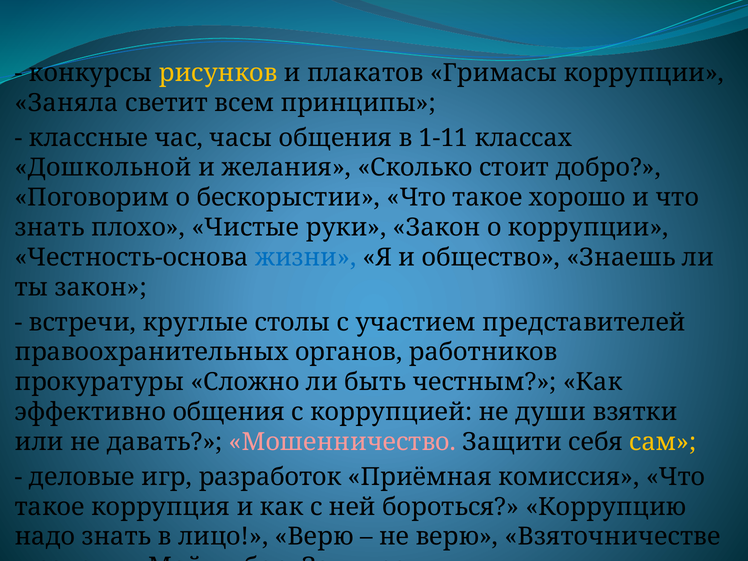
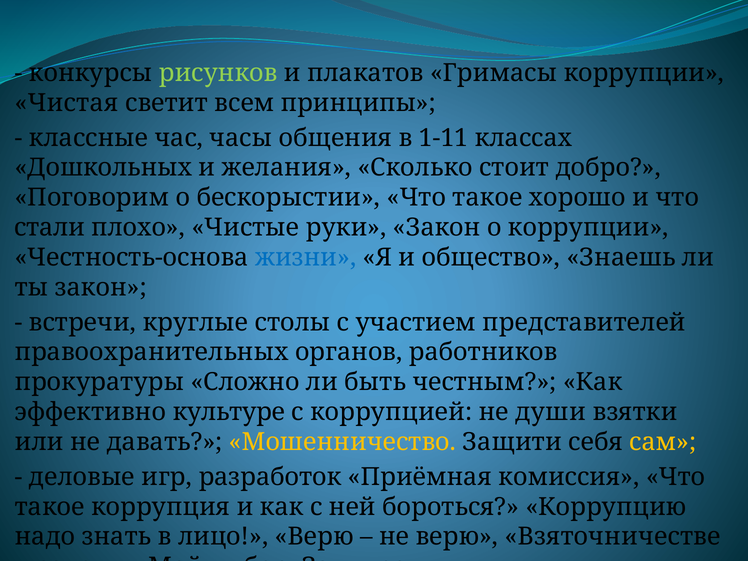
рисунков colour: yellow -> light green (218, 73)
Заняла: Заняла -> Чистая (67, 103)
Дошкольной: Дошкольной -> Дошкольных (103, 168)
знать: знать -> стали (50, 228)
эффективно общения: общения -> культуре (229, 412)
Мошенничество colour: pink -> yellow (342, 442)
